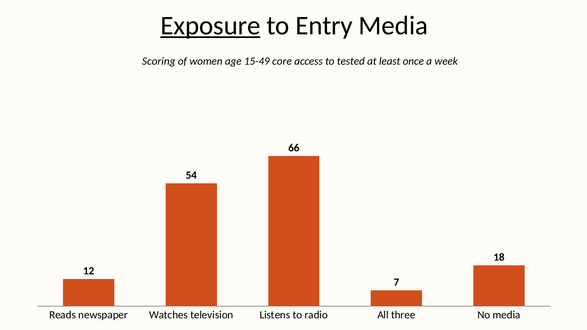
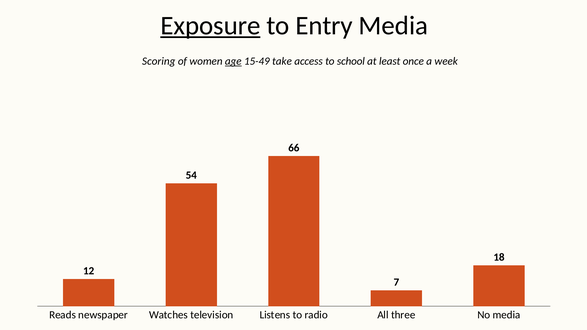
age underline: none -> present (233, 61)
core: core -> take (282, 61)
tested: tested -> school (351, 61)
